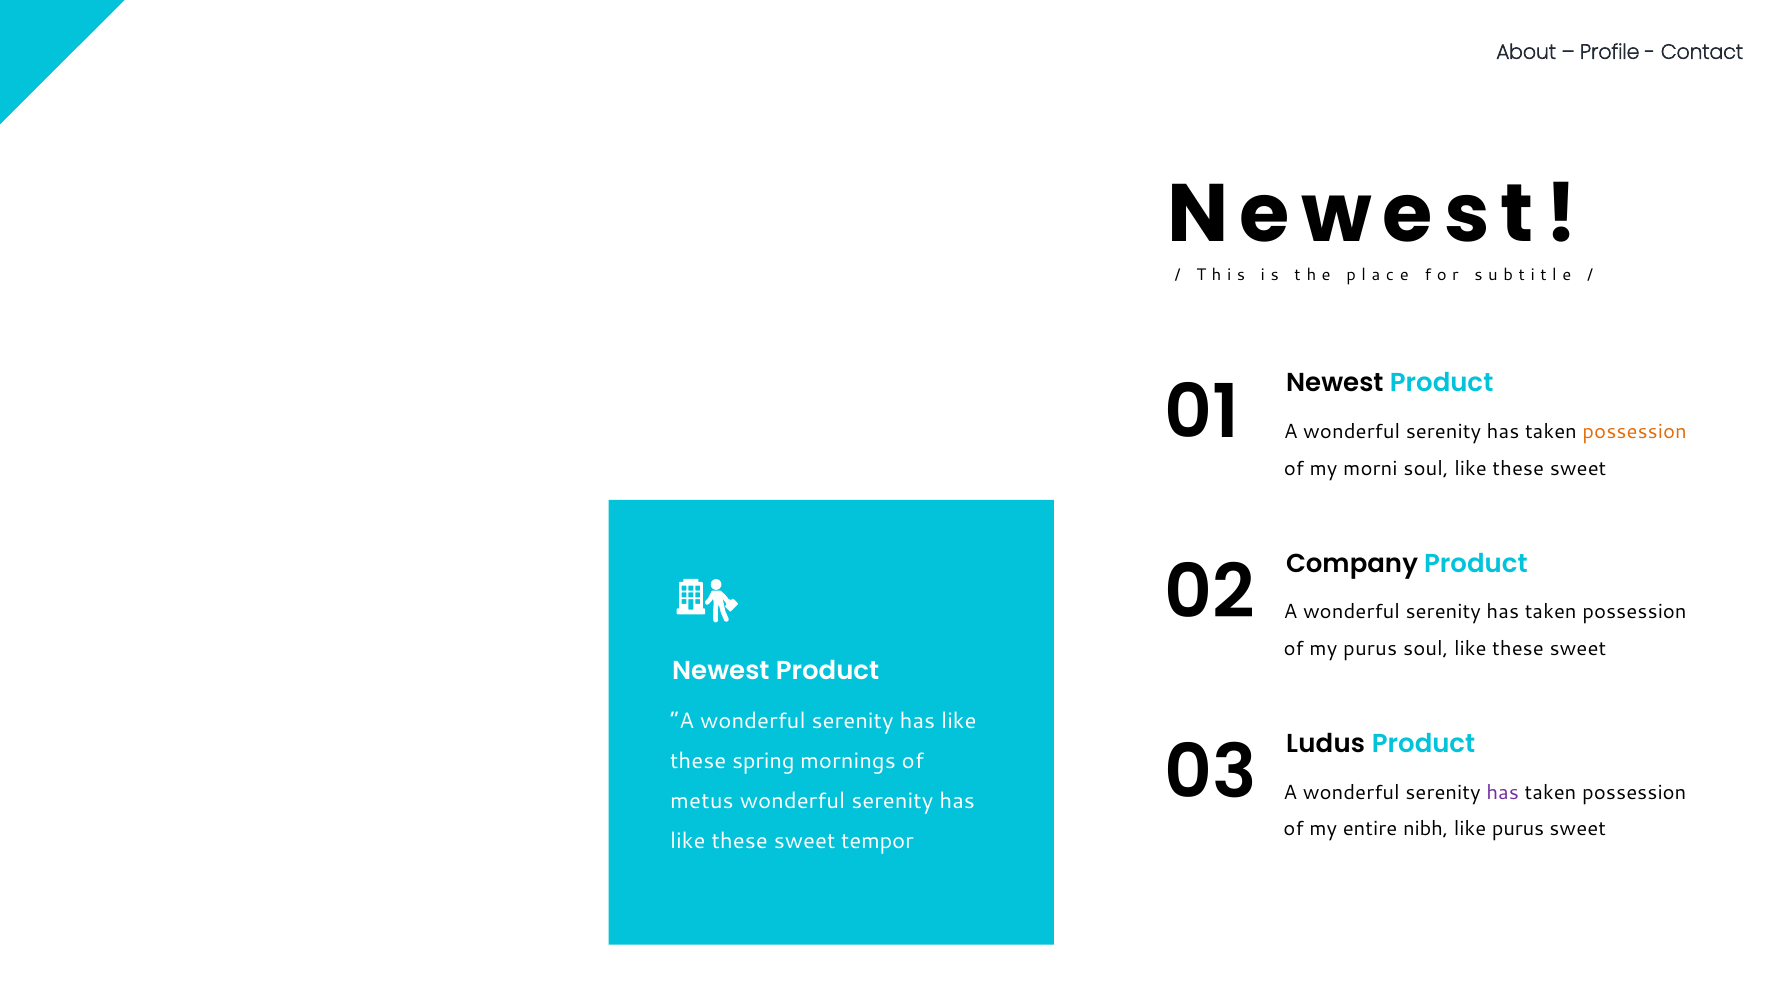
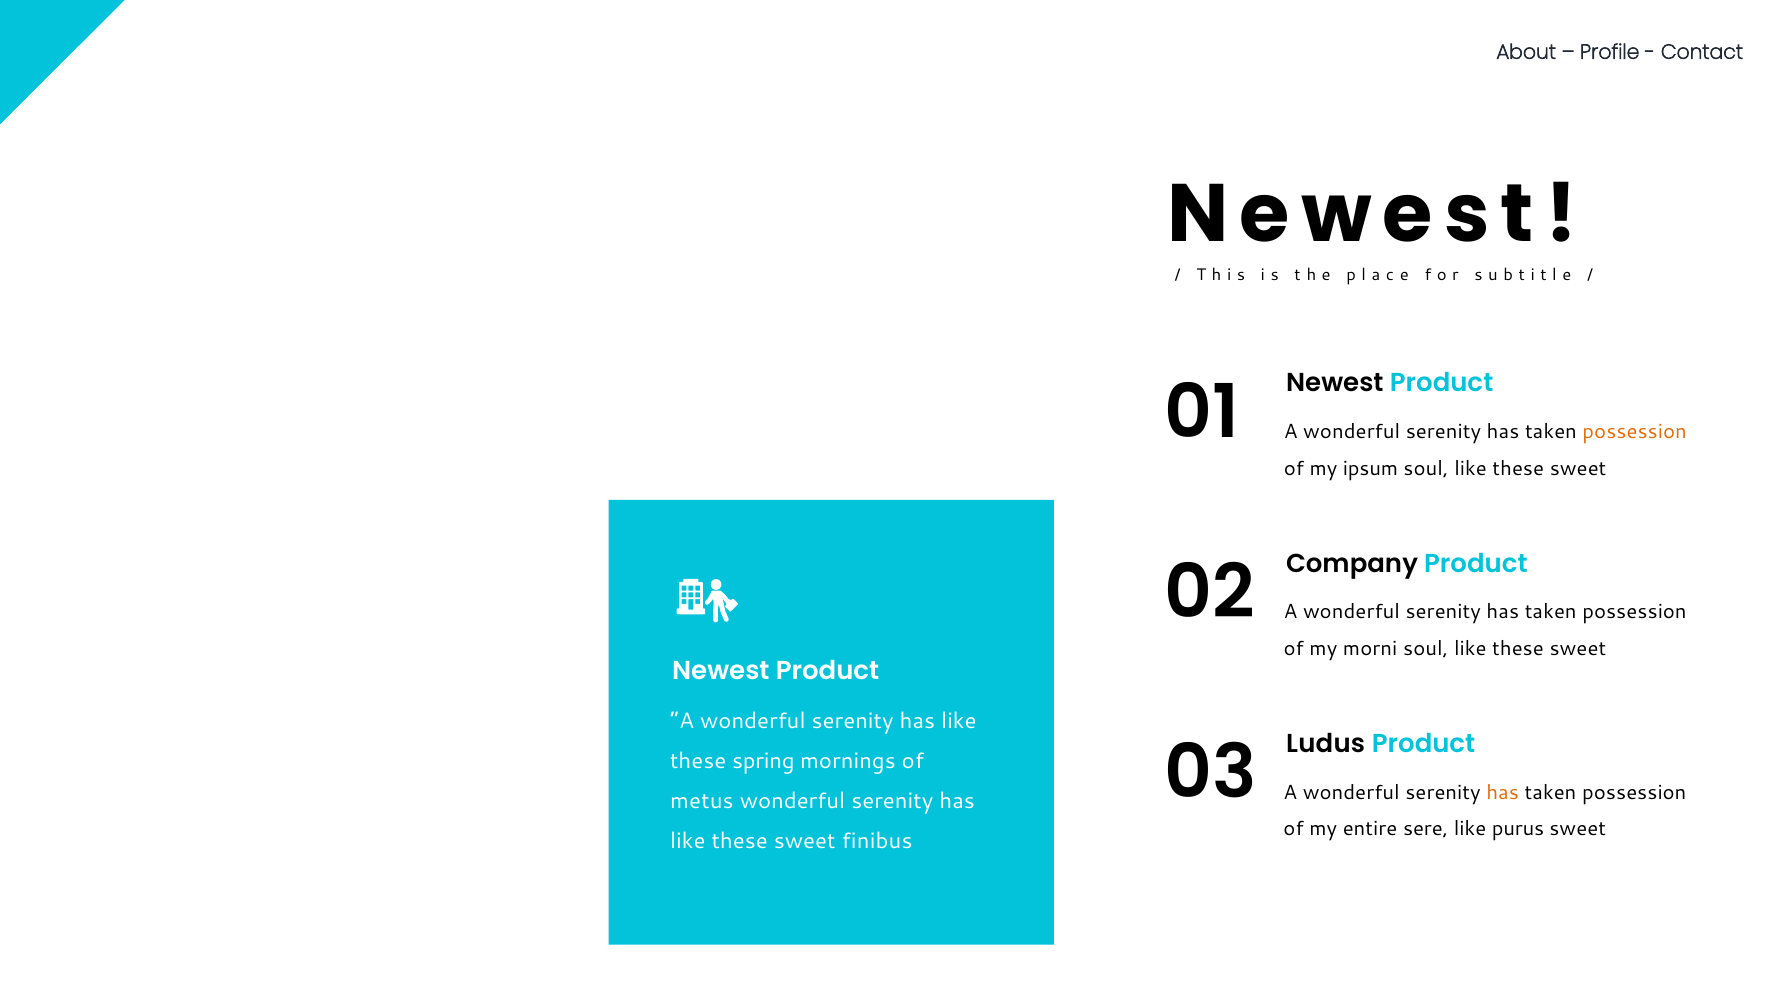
morni: morni -> ipsum (1371, 468)
my purus: purus -> morni (1370, 649)
has colour: purple -> orange (1503, 793)
nibh: nibh -> sere (1426, 829)
tempor: tempor -> finibus (877, 841)
